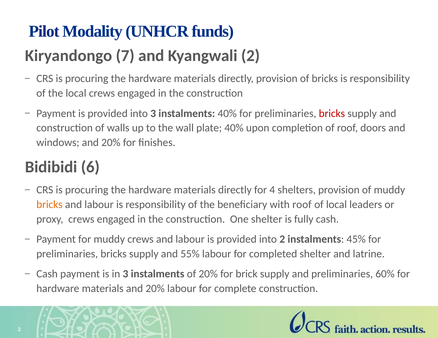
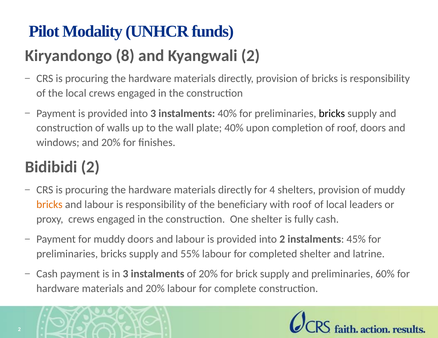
7: 7 -> 8 (125, 56)
bricks colour: red -> black (332, 114)
Bidibidi 6: 6 -> 2 (90, 167)
muddy crews: crews -> doors (140, 240)
